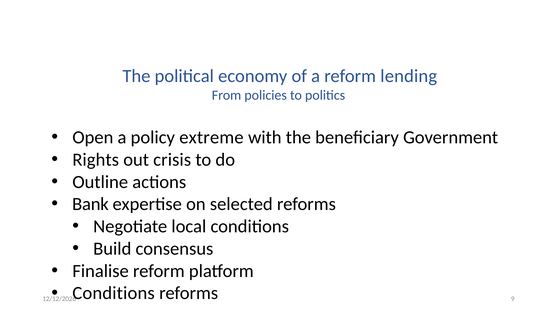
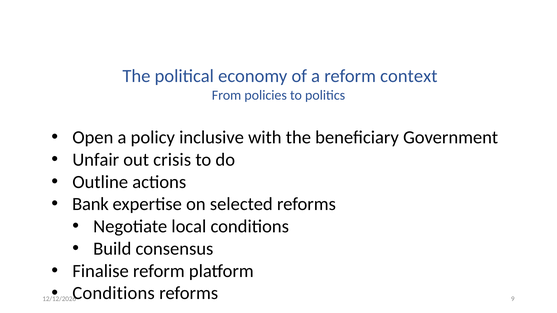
lending: lending -> context (409, 76)
extreme: extreme -> inclusive (212, 138)
Rights: Rights -> Unfair (96, 160)
